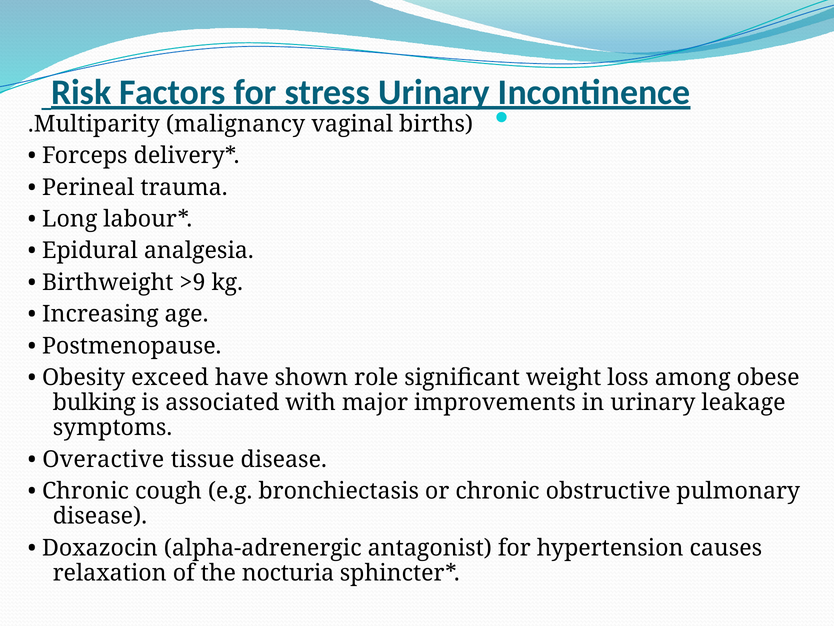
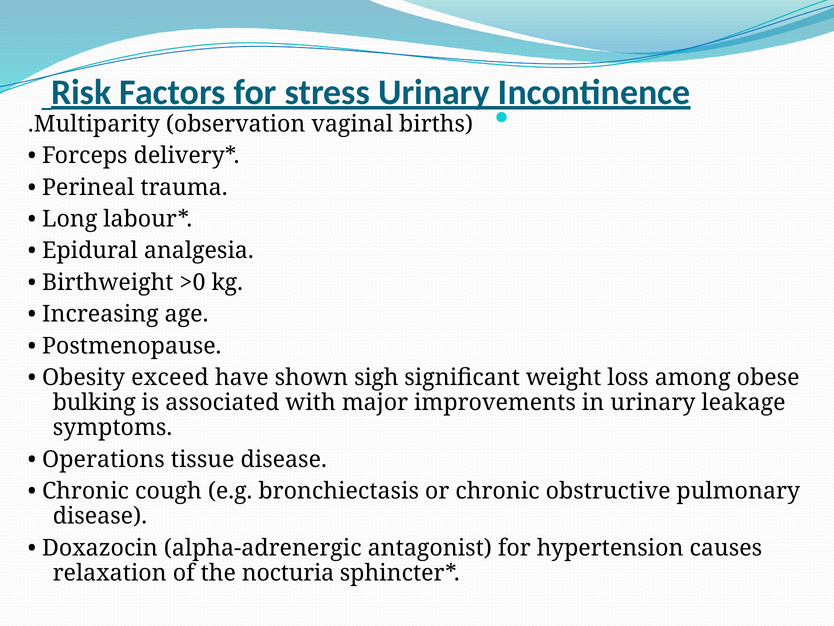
malignancy: malignancy -> observation (236, 124)
>9: >9 -> >0 (193, 282)
role: role -> sigh (376, 377)
Overactive: Overactive -> Operations (103, 459)
